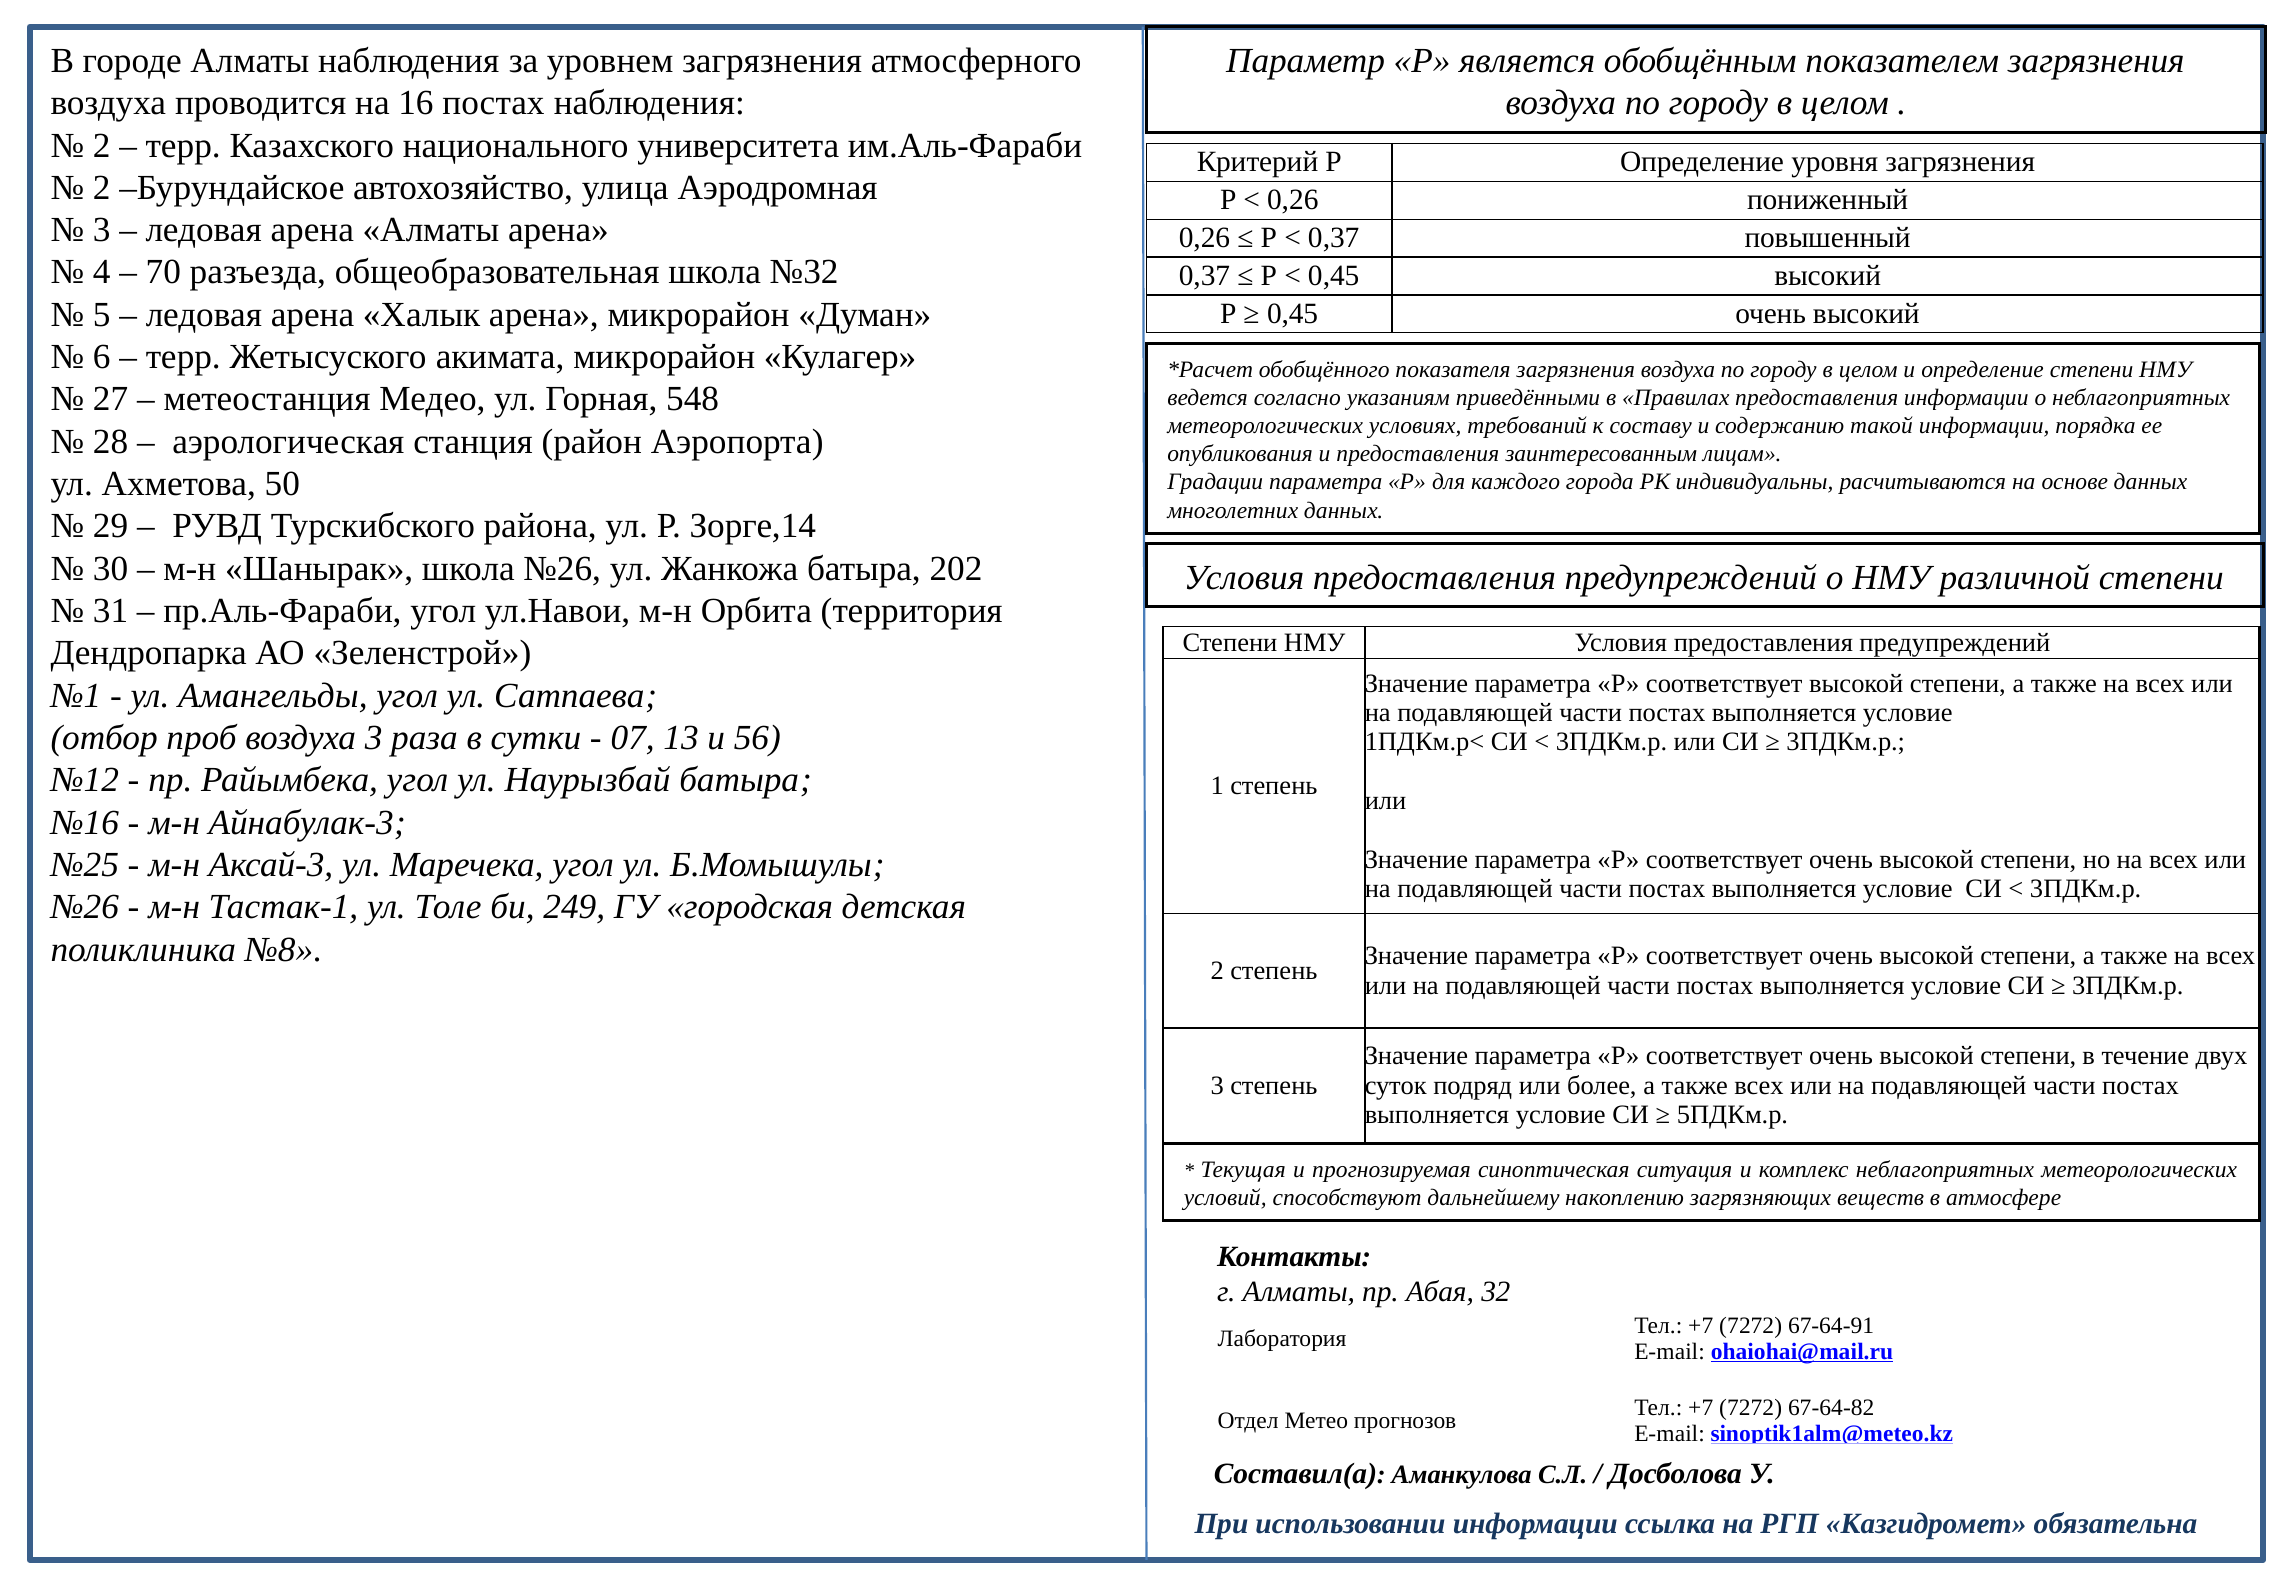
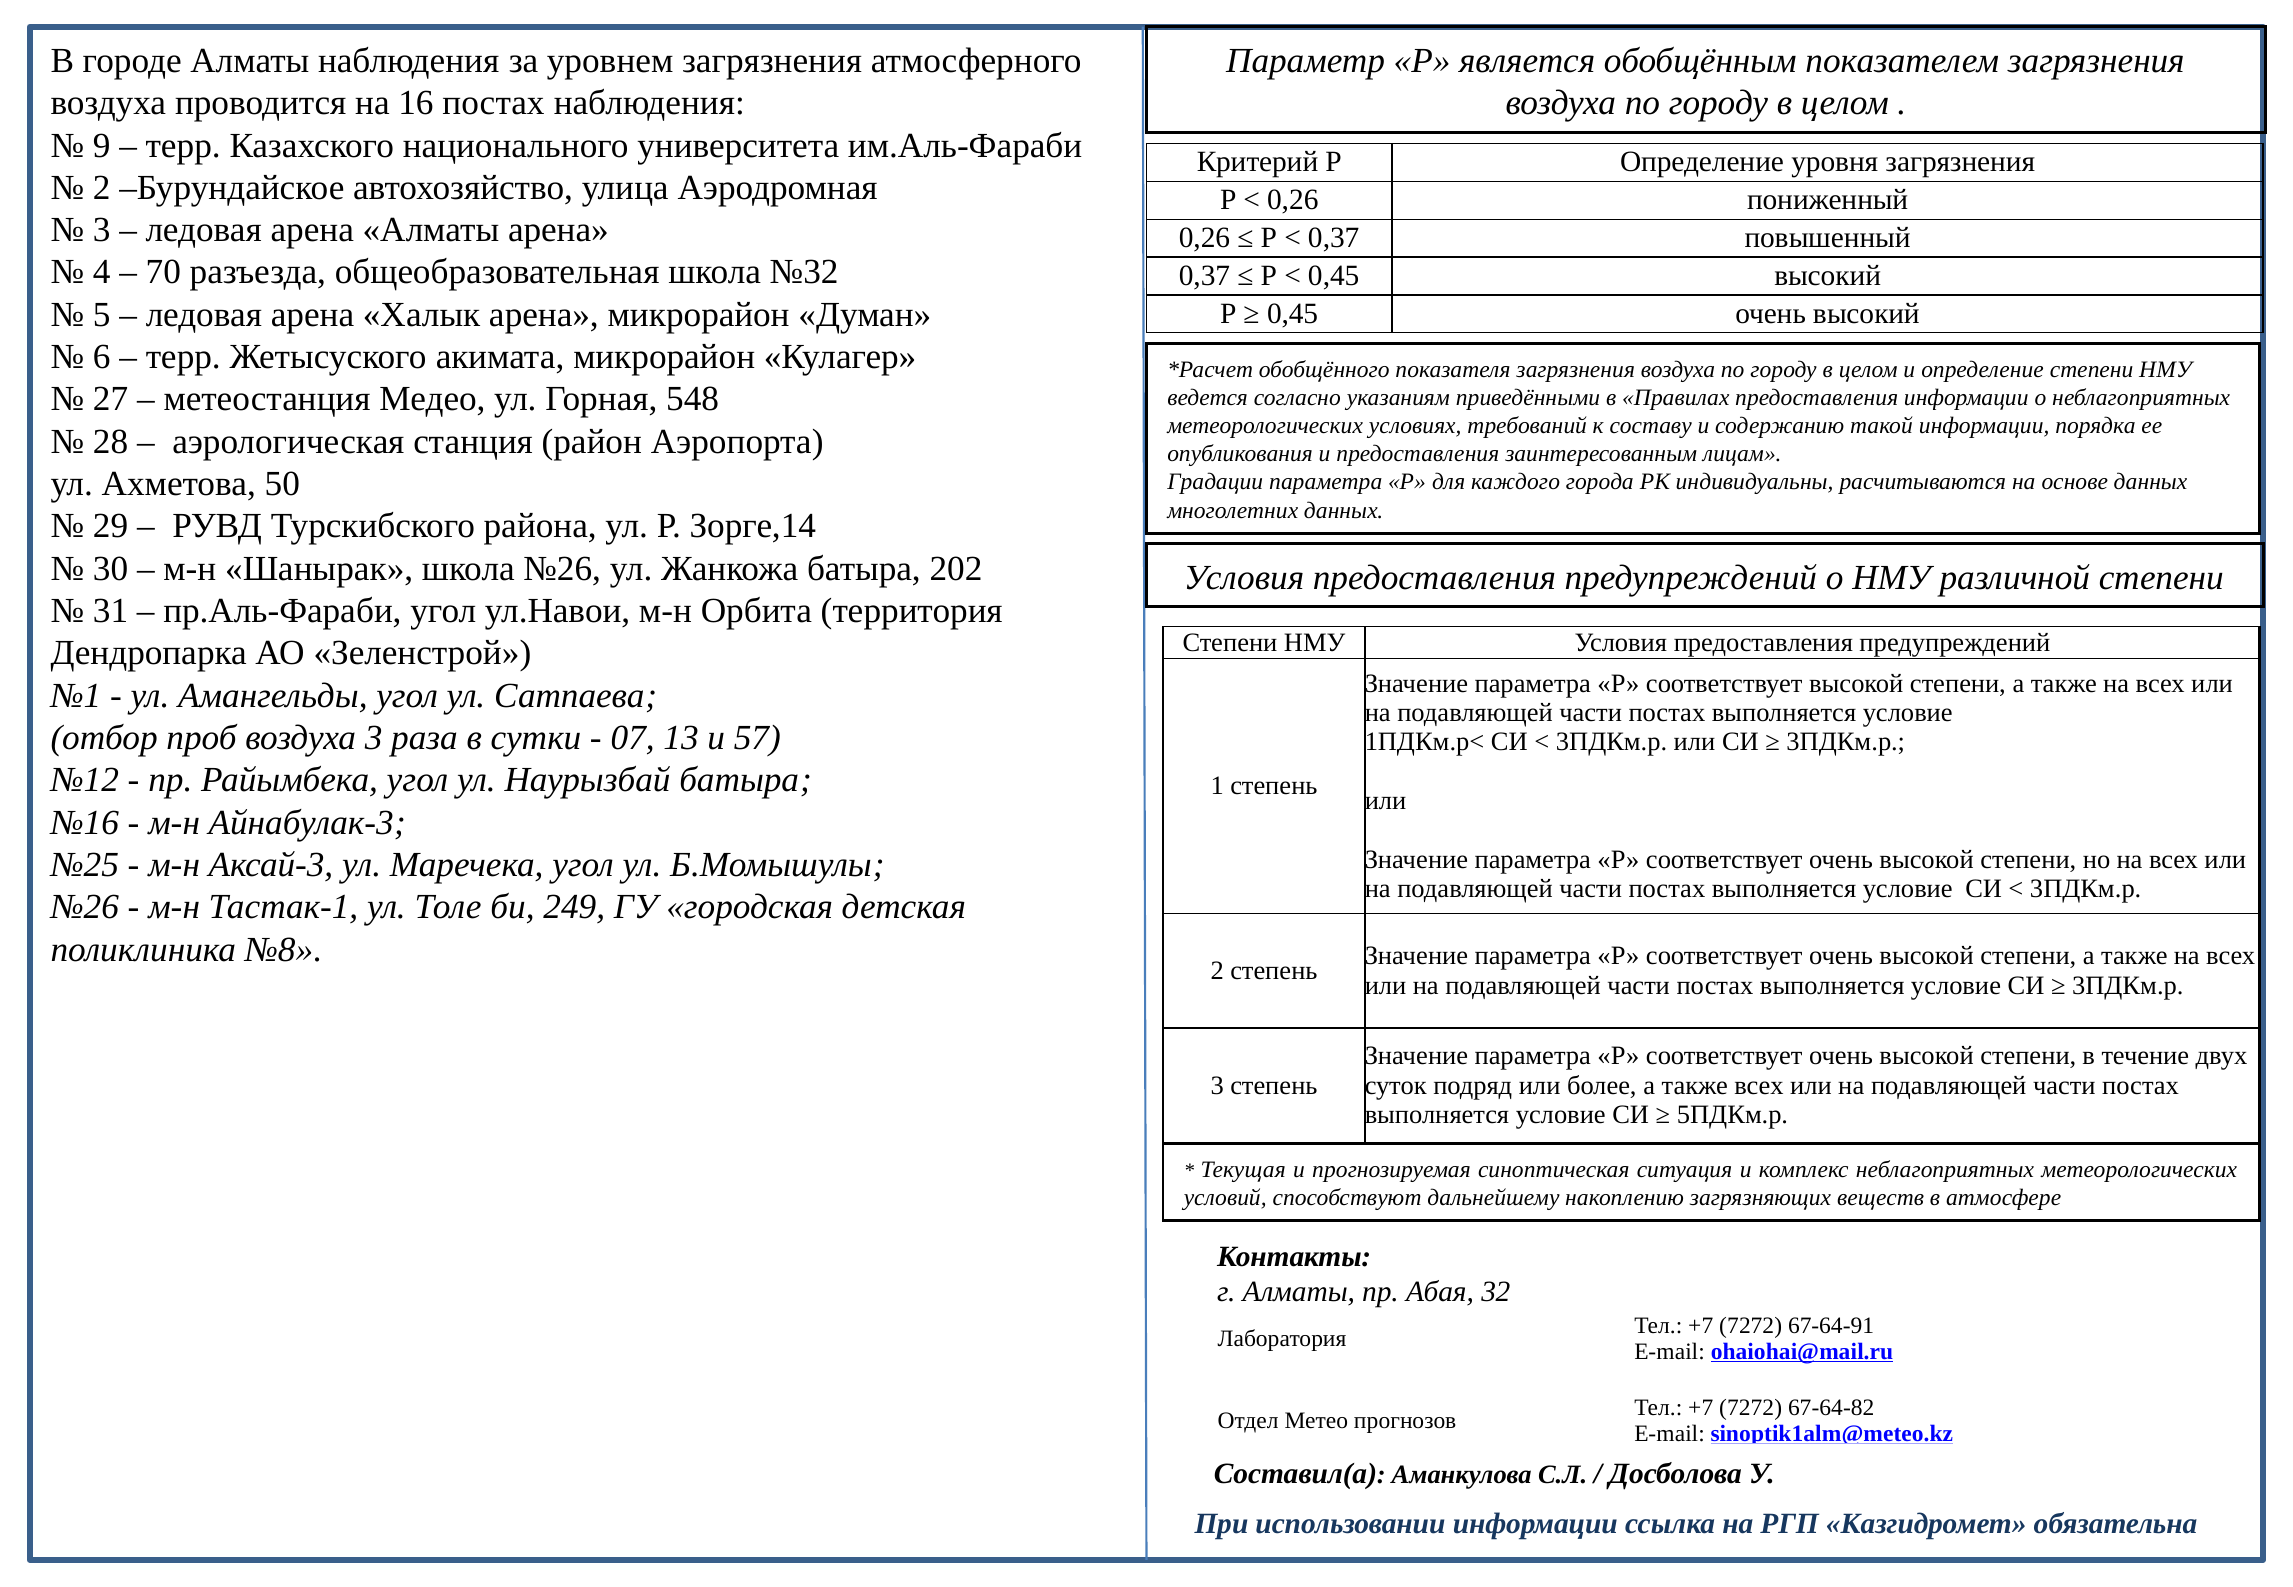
2: 2 -> 9 (102, 145)
56: 56 -> 57 (757, 738)
